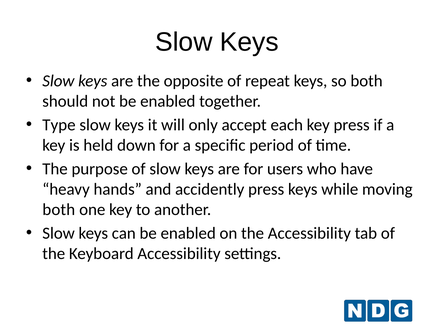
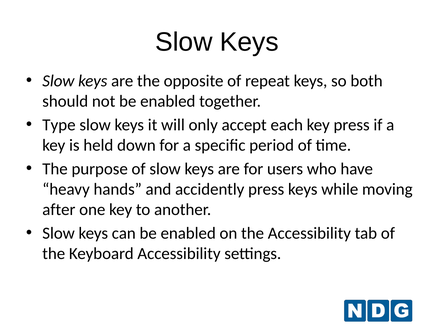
both: both -> after (59, 209)
